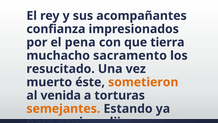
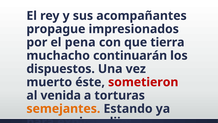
confianza: confianza -> propague (56, 29)
sacramento: sacramento -> continuarán (130, 55)
resucitado: resucitado -> dispuestos (61, 69)
sometieron colour: orange -> red (143, 82)
